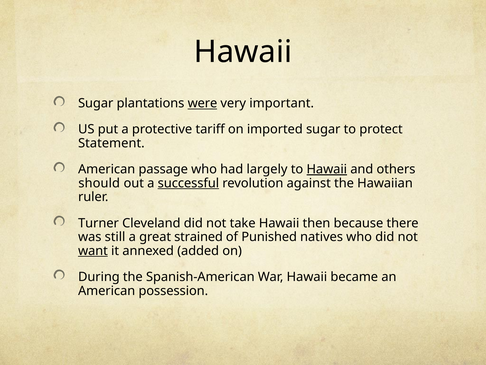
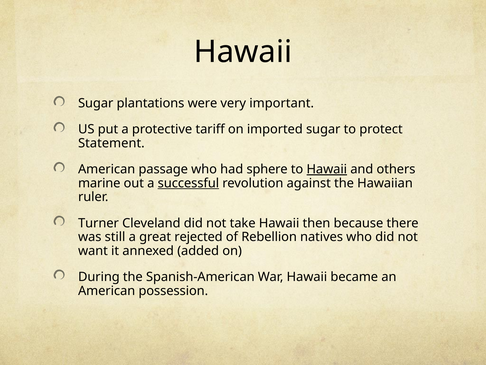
were underline: present -> none (202, 103)
largely: largely -> sphere (267, 169)
should: should -> marine (99, 183)
strained: strained -> rejected (199, 237)
Punished: Punished -> Rebellion (269, 237)
want underline: present -> none (93, 251)
